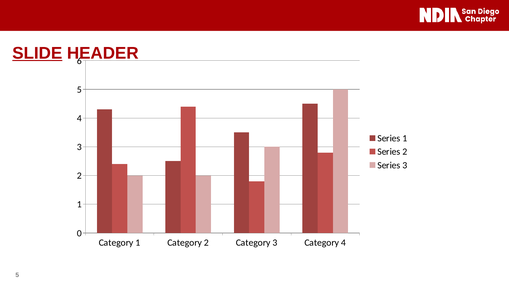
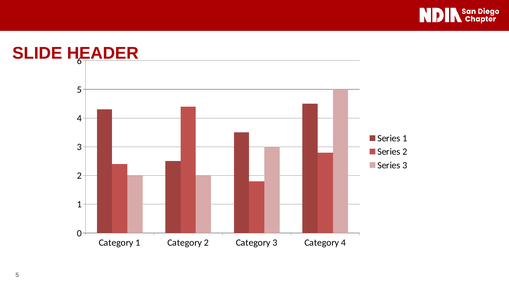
SLIDE underline: present -> none (37, 53)
